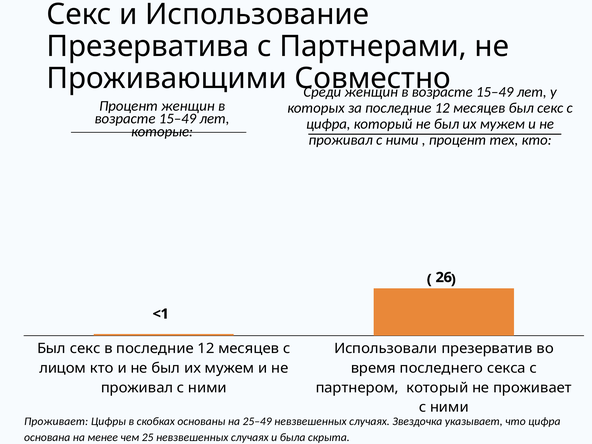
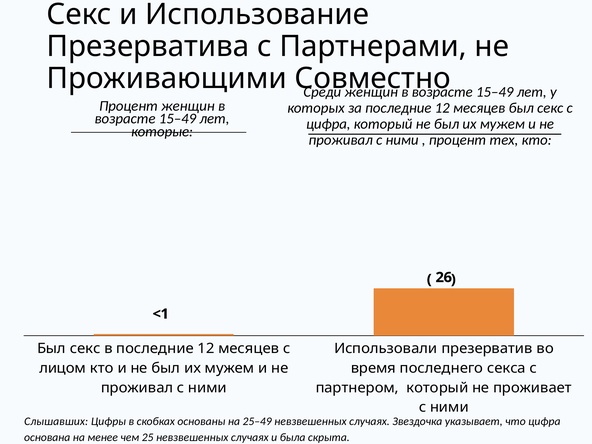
Проживает: Проживает -> Слышавших (56, 422)
